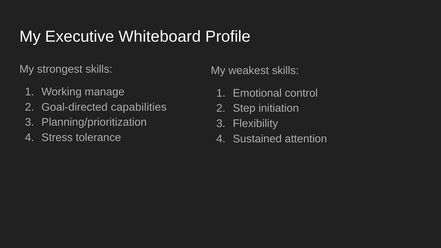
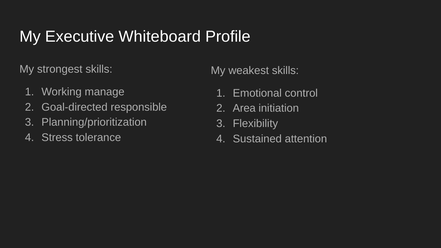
capabilities: capabilities -> responsible (139, 107)
Step: Step -> Area (244, 108)
